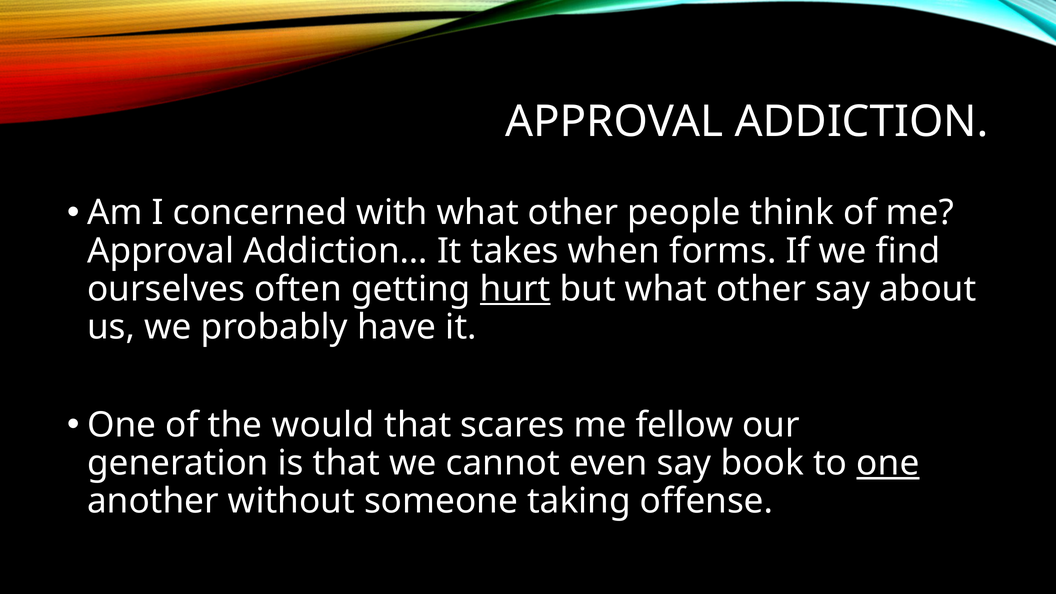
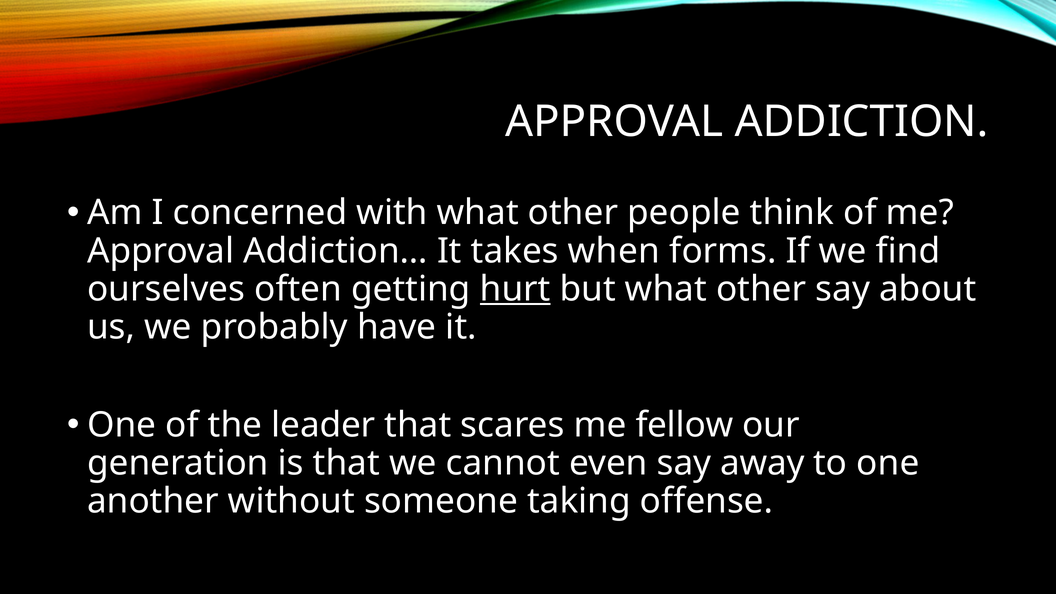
would: would -> leader (323, 425)
book: book -> away (762, 463)
one underline: present -> none (888, 463)
